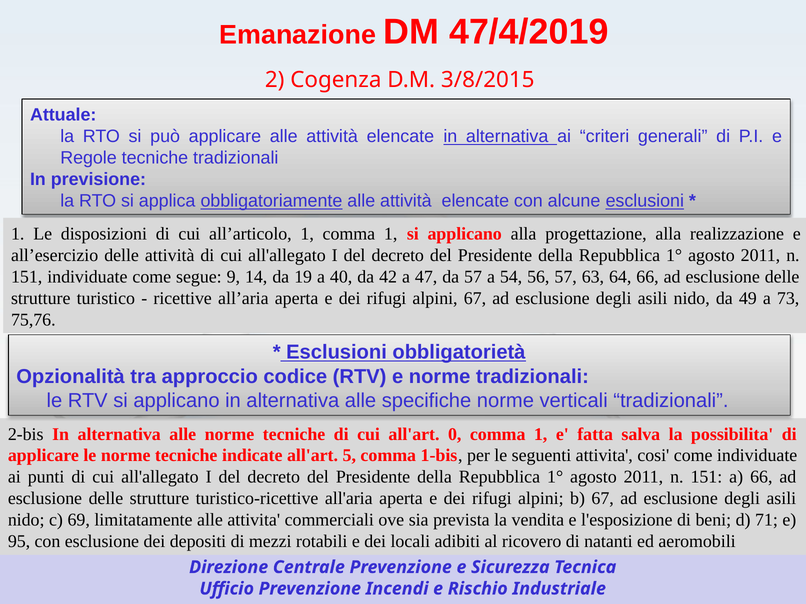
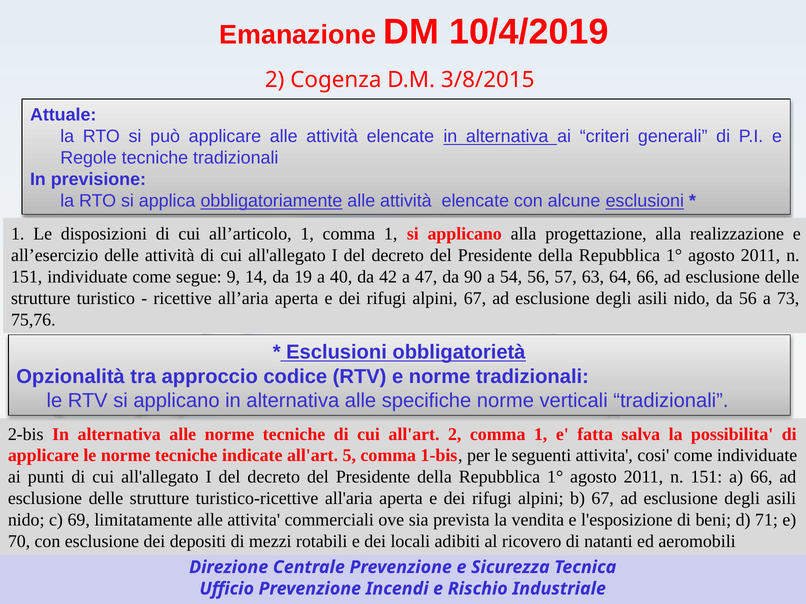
47/4/2019: 47/4/2019 -> 10/4/2019 (529, 32)
da 57: 57 -> 90 (473, 277)
da 49: 49 -> 56 (748, 298)
all'art 0: 0 -> 2 (455, 434)
95: 95 -> 70 (19, 542)
